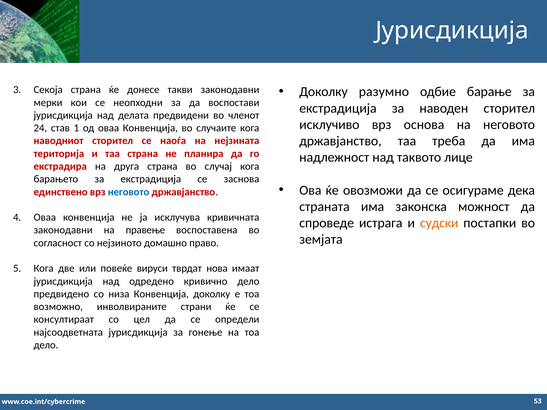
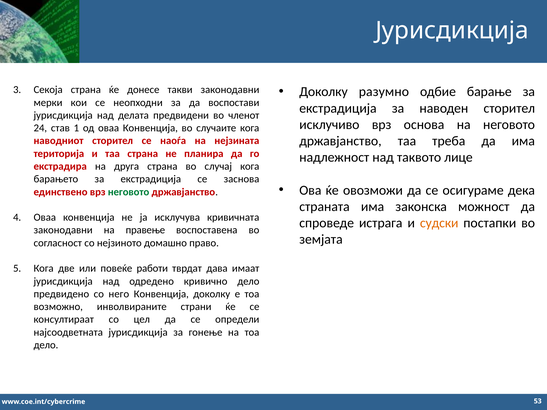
неговото colour: blue -> green (129, 192)
вируси: вируси -> работи (152, 269)
нова: нова -> дава (217, 269)
низа: низа -> него (119, 294)
